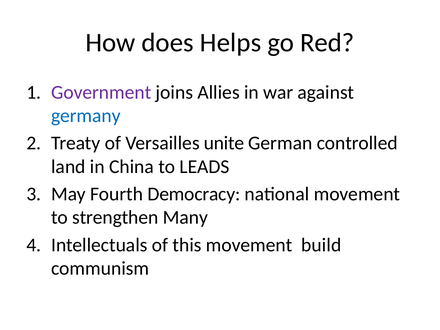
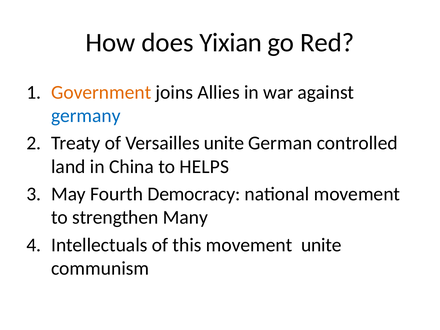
Helps: Helps -> Yixian (231, 43)
Government colour: purple -> orange (101, 92)
LEADS: LEADS -> HELPS (204, 167)
movement build: build -> unite (321, 245)
